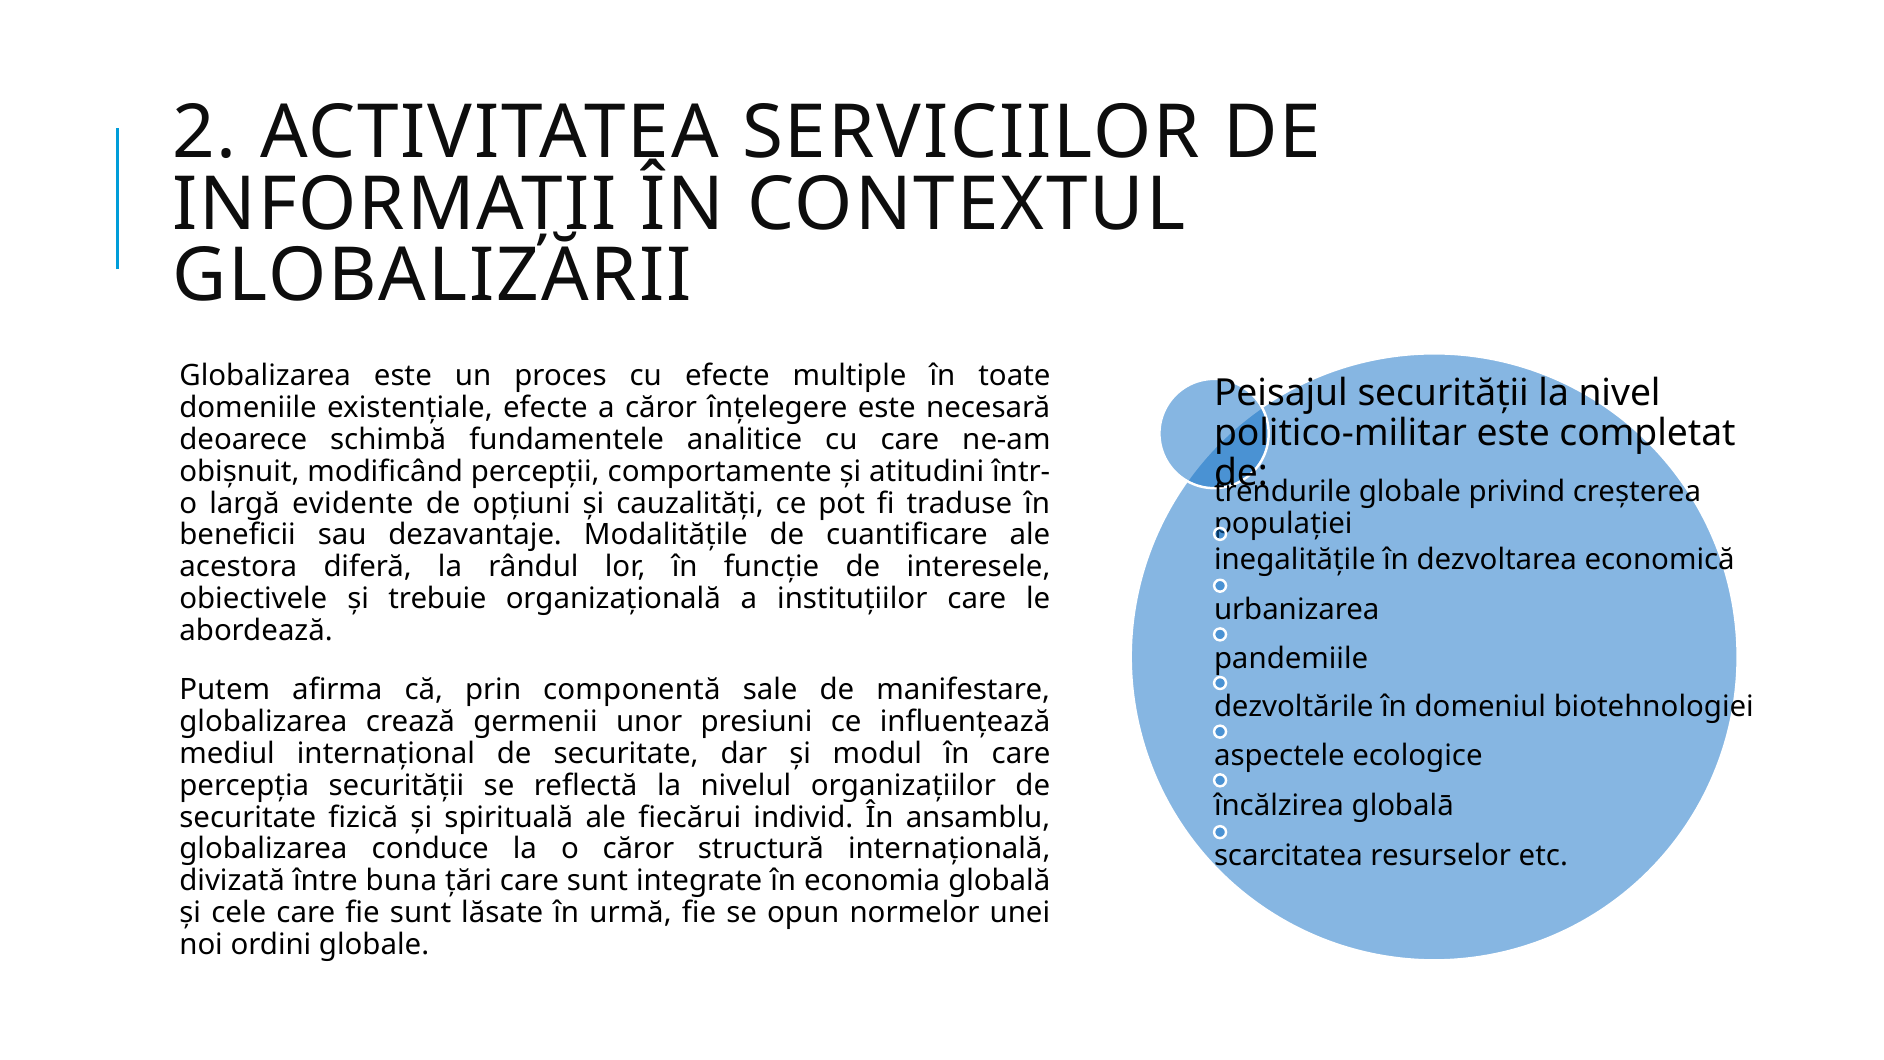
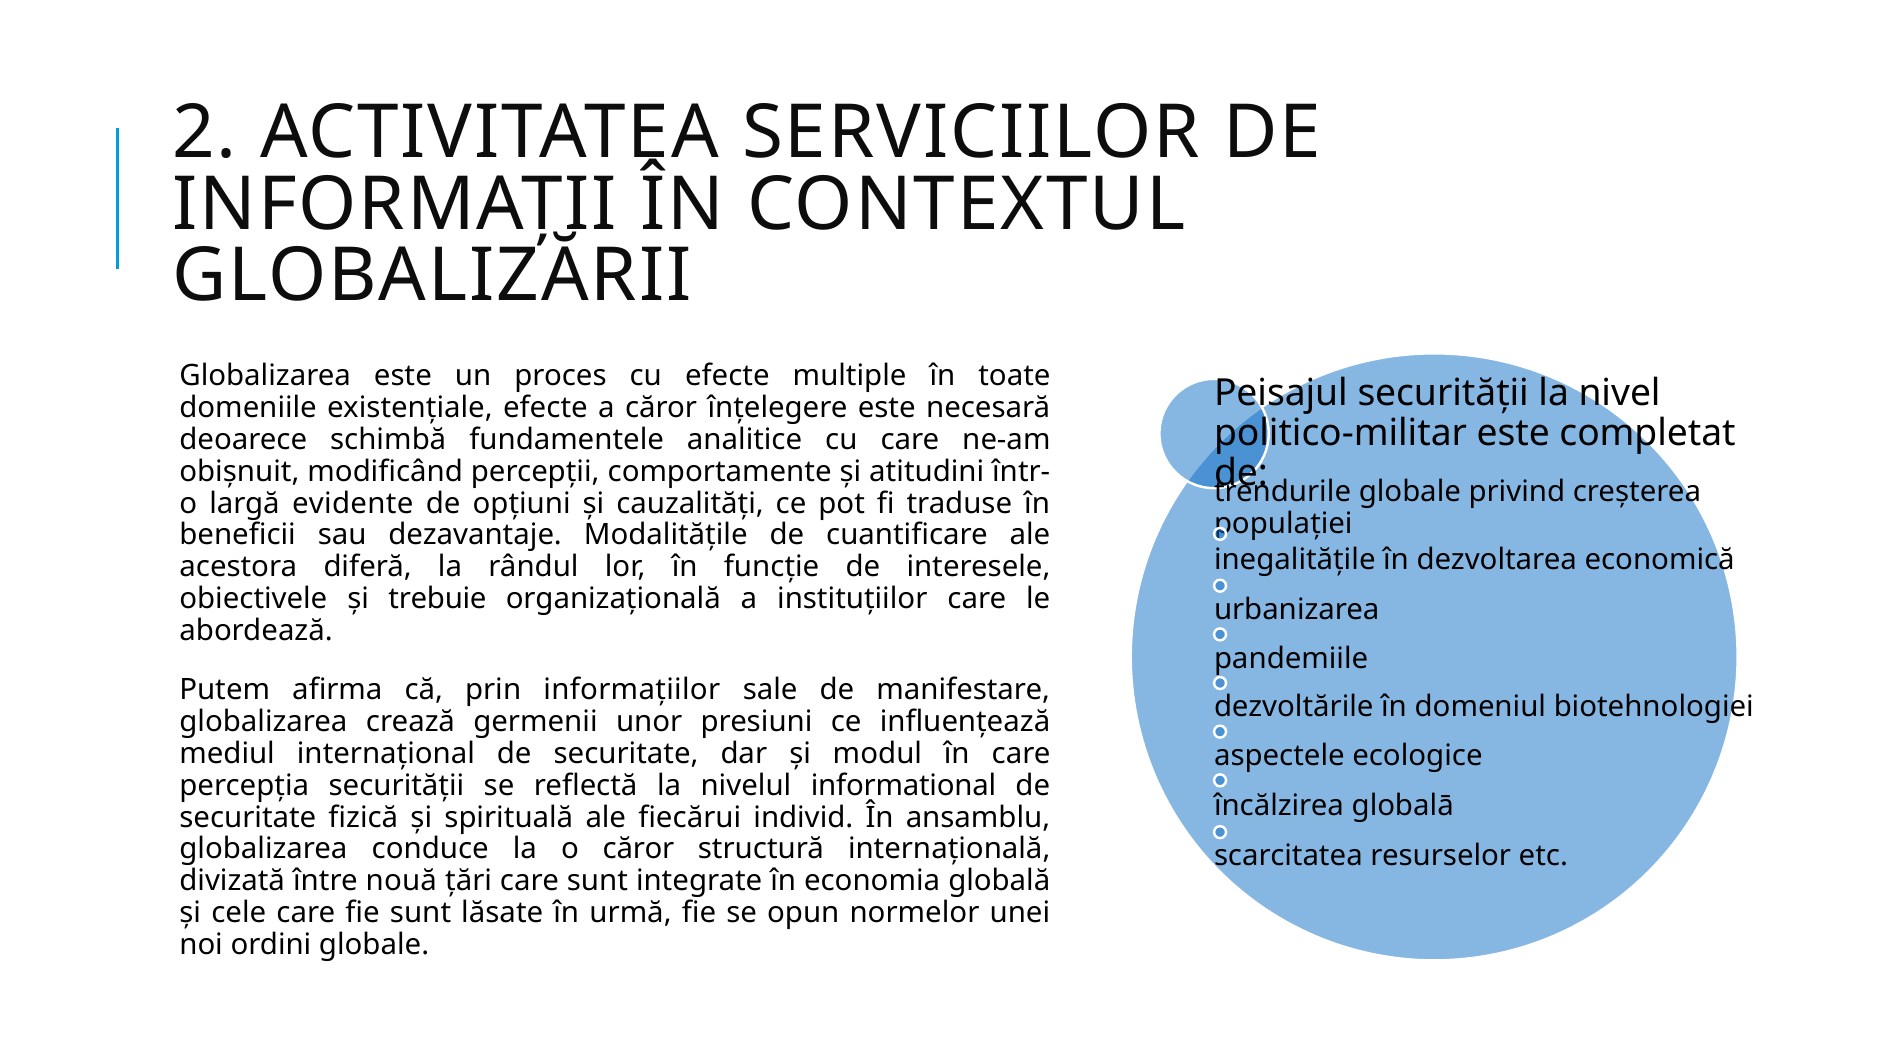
componentă: componentă -> informațiilor (632, 690)
organizațiilor: organizațiilor -> informational (904, 785)
buna: buna -> nouă (401, 881)
